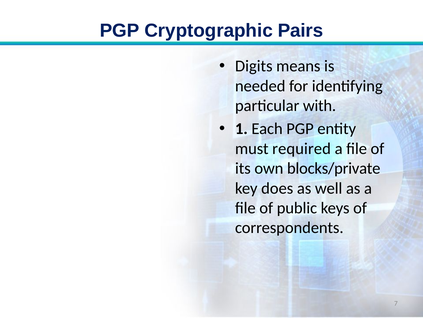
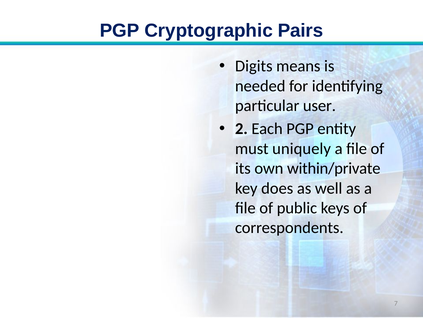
with: with -> user (319, 105)
1: 1 -> 2 (241, 129)
required: required -> uniquely (302, 148)
blocks/private: blocks/private -> within/private (334, 168)
